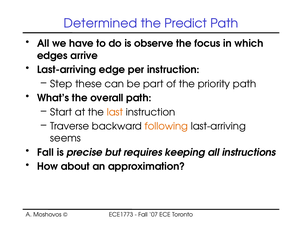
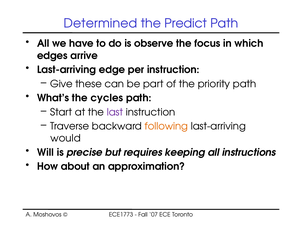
Step: Step -> Give (61, 84)
overall: overall -> cycles (107, 98)
last colour: orange -> purple (115, 112)
seems: seems -> would (65, 138)
Fall: Fall -> Will (46, 152)
